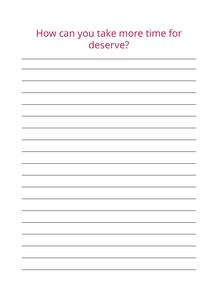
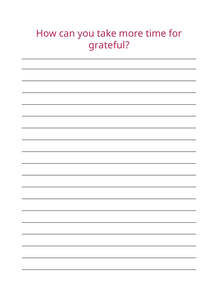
deserve: deserve -> grateful (109, 45)
